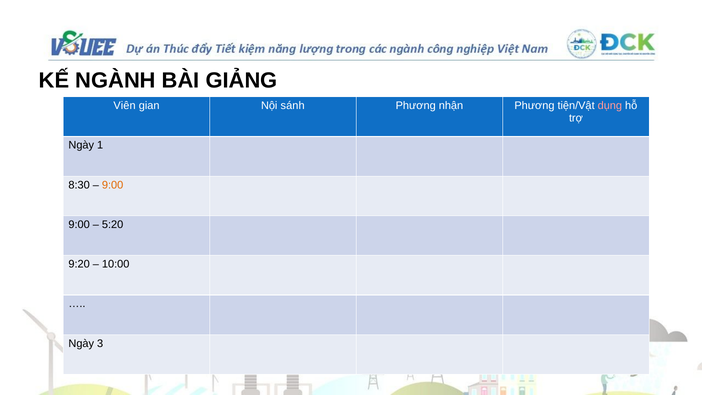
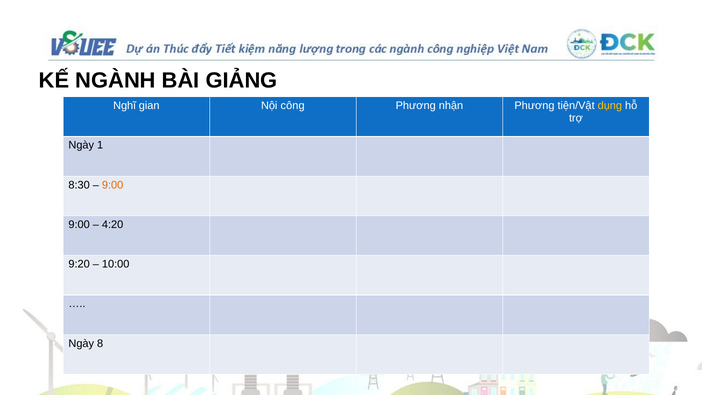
Viên: Viên -> Nghĩ (125, 106)
sánh: sánh -> công (293, 106)
dụng colour: pink -> yellow (610, 106)
5:20: 5:20 -> 4:20 (113, 225)
3: 3 -> 8 (100, 343)
